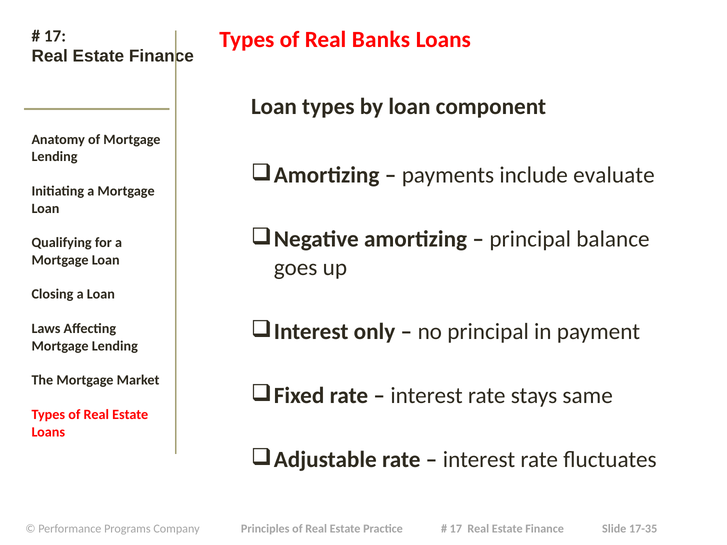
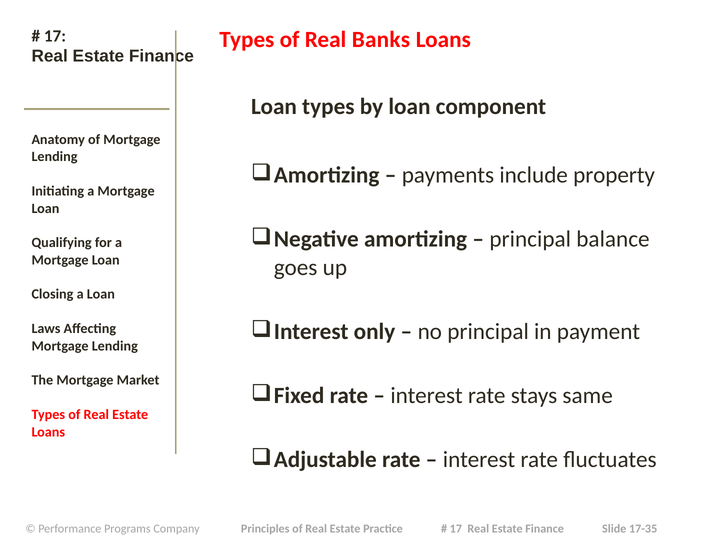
evaluate: evaluate -> property (614, 175)
